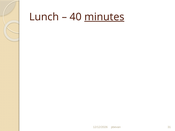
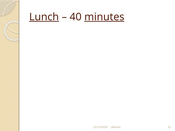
Lunch underline: none -> present (44, 17)
